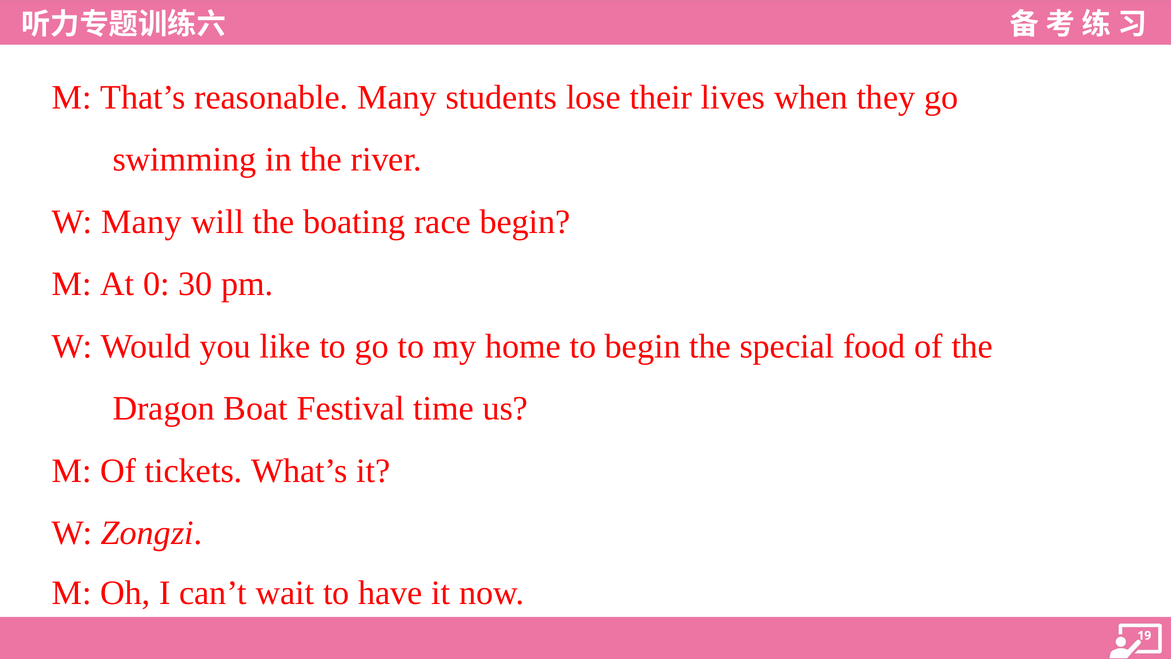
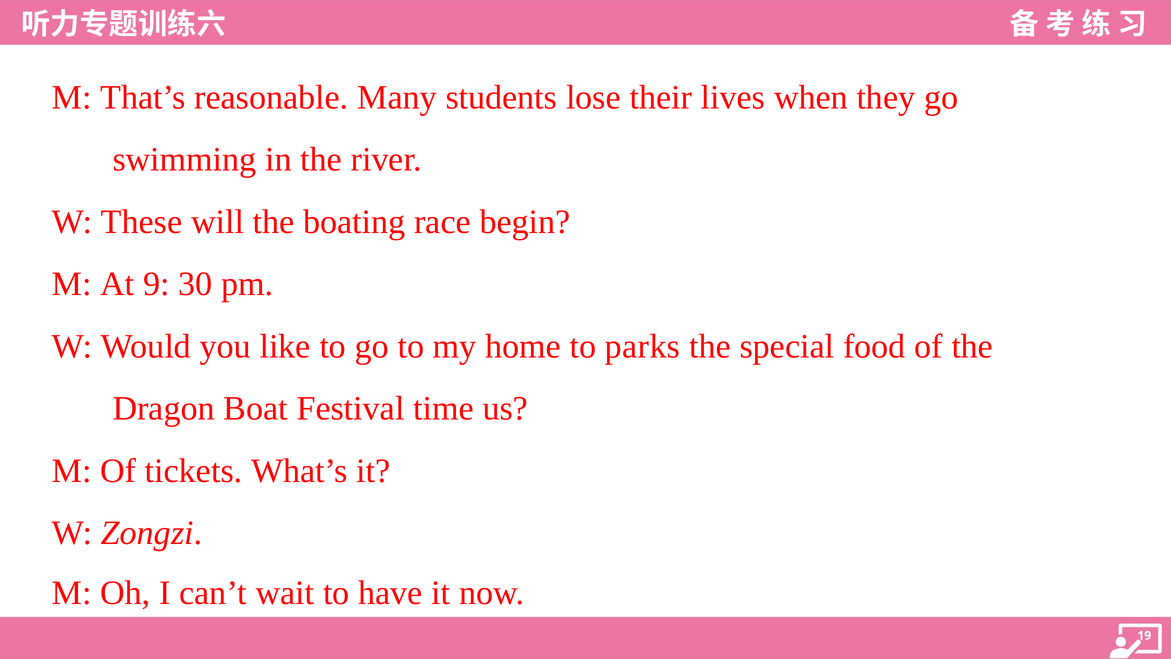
W Many: Many -> These (142, 222)
0: 0 -> 9 (156, 284)
to begin: begin -> parks (643, 346)
